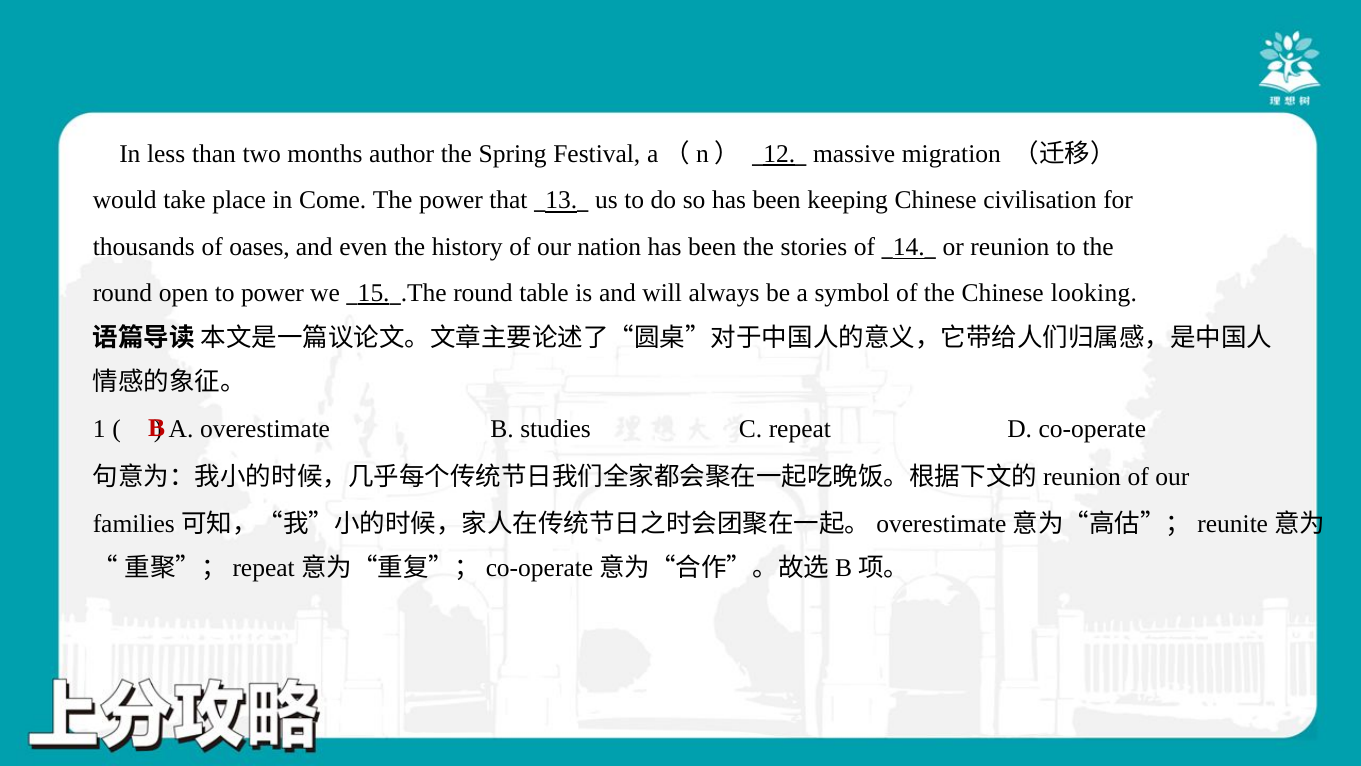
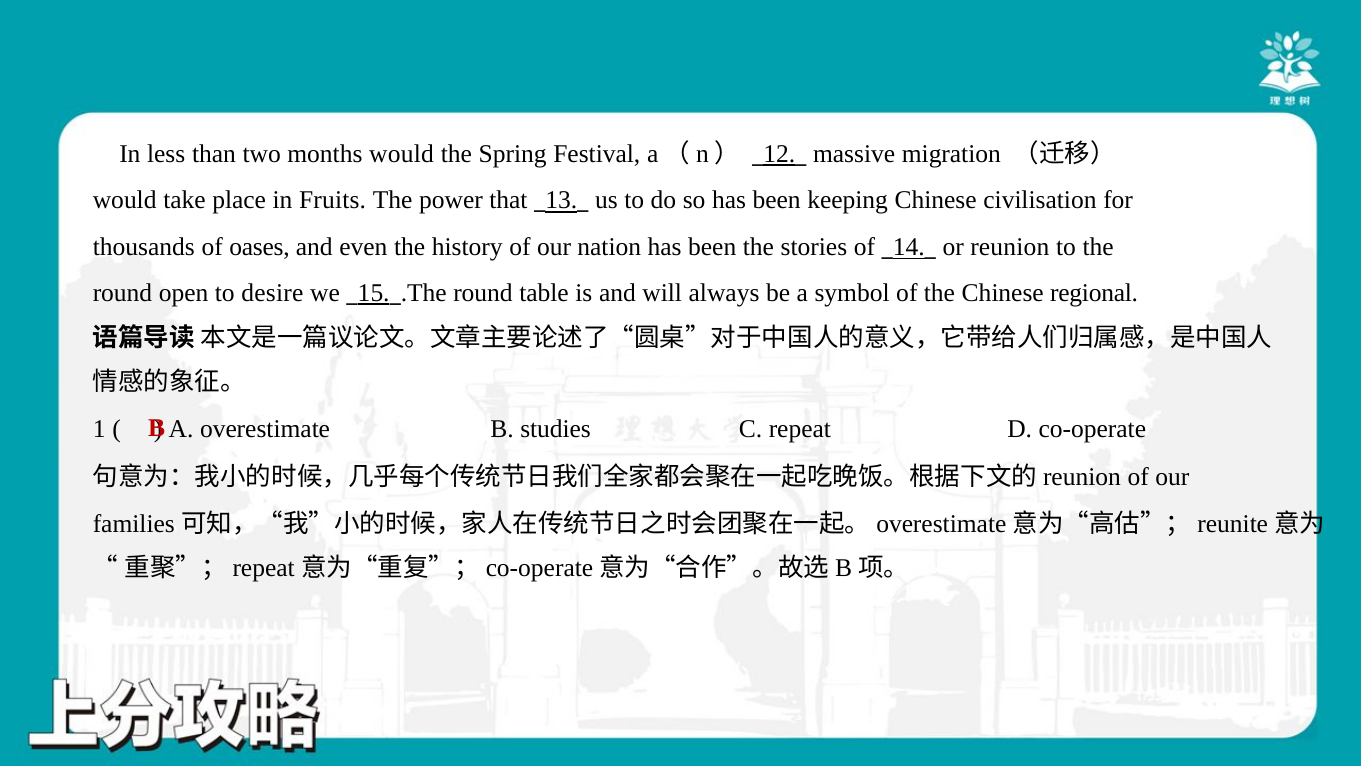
months author: author -> would (402, 154)
Come: Come -> Fruits (333, 200)
to power: power -> desire (272, 293)
looking: looking -> regional (1094, 293)
